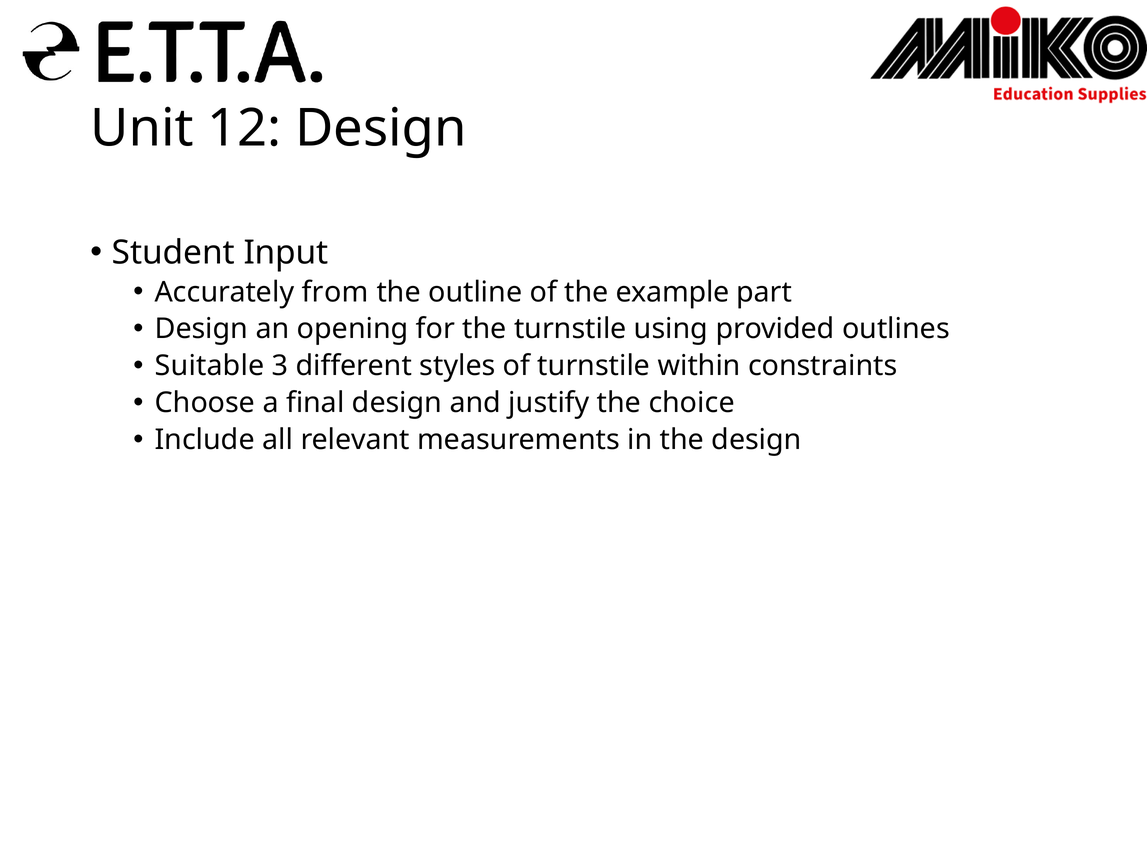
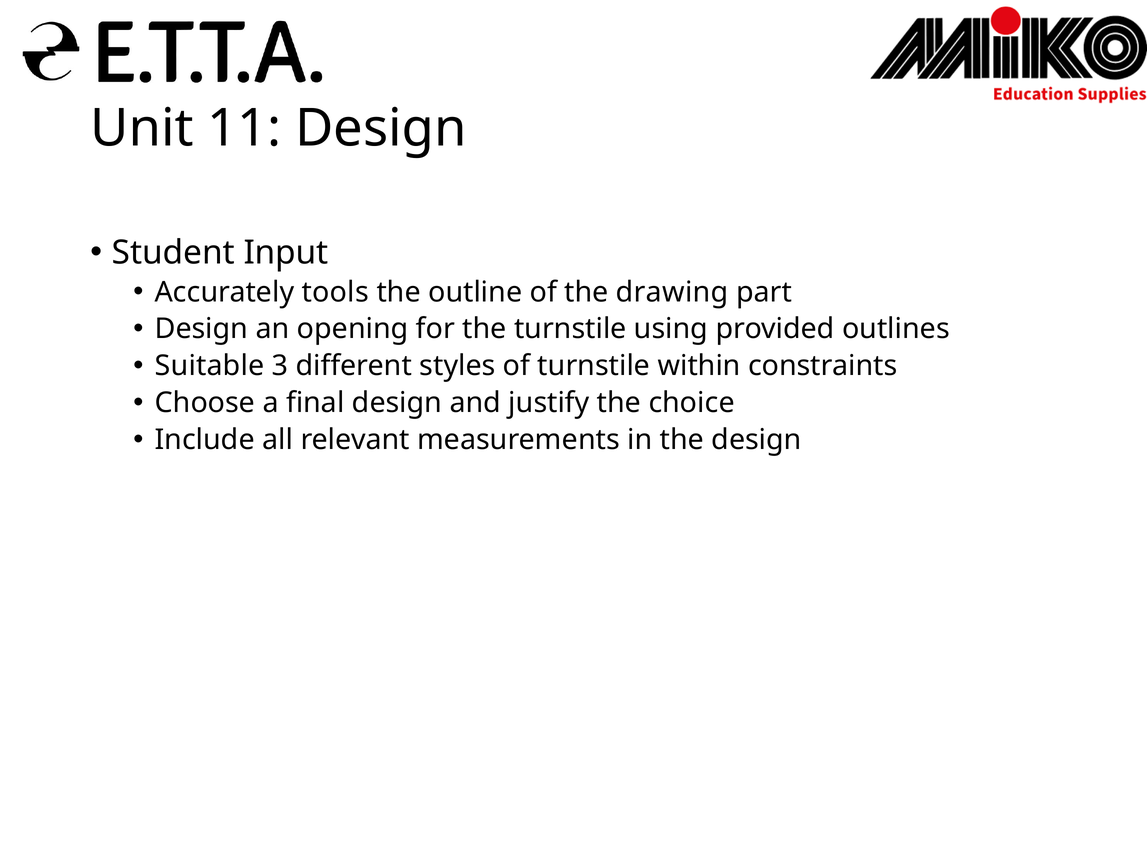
12: 12 -> 11 (244, 129)
from: from -> tools (335, 292)
example: example -> drawing (672, 292)
